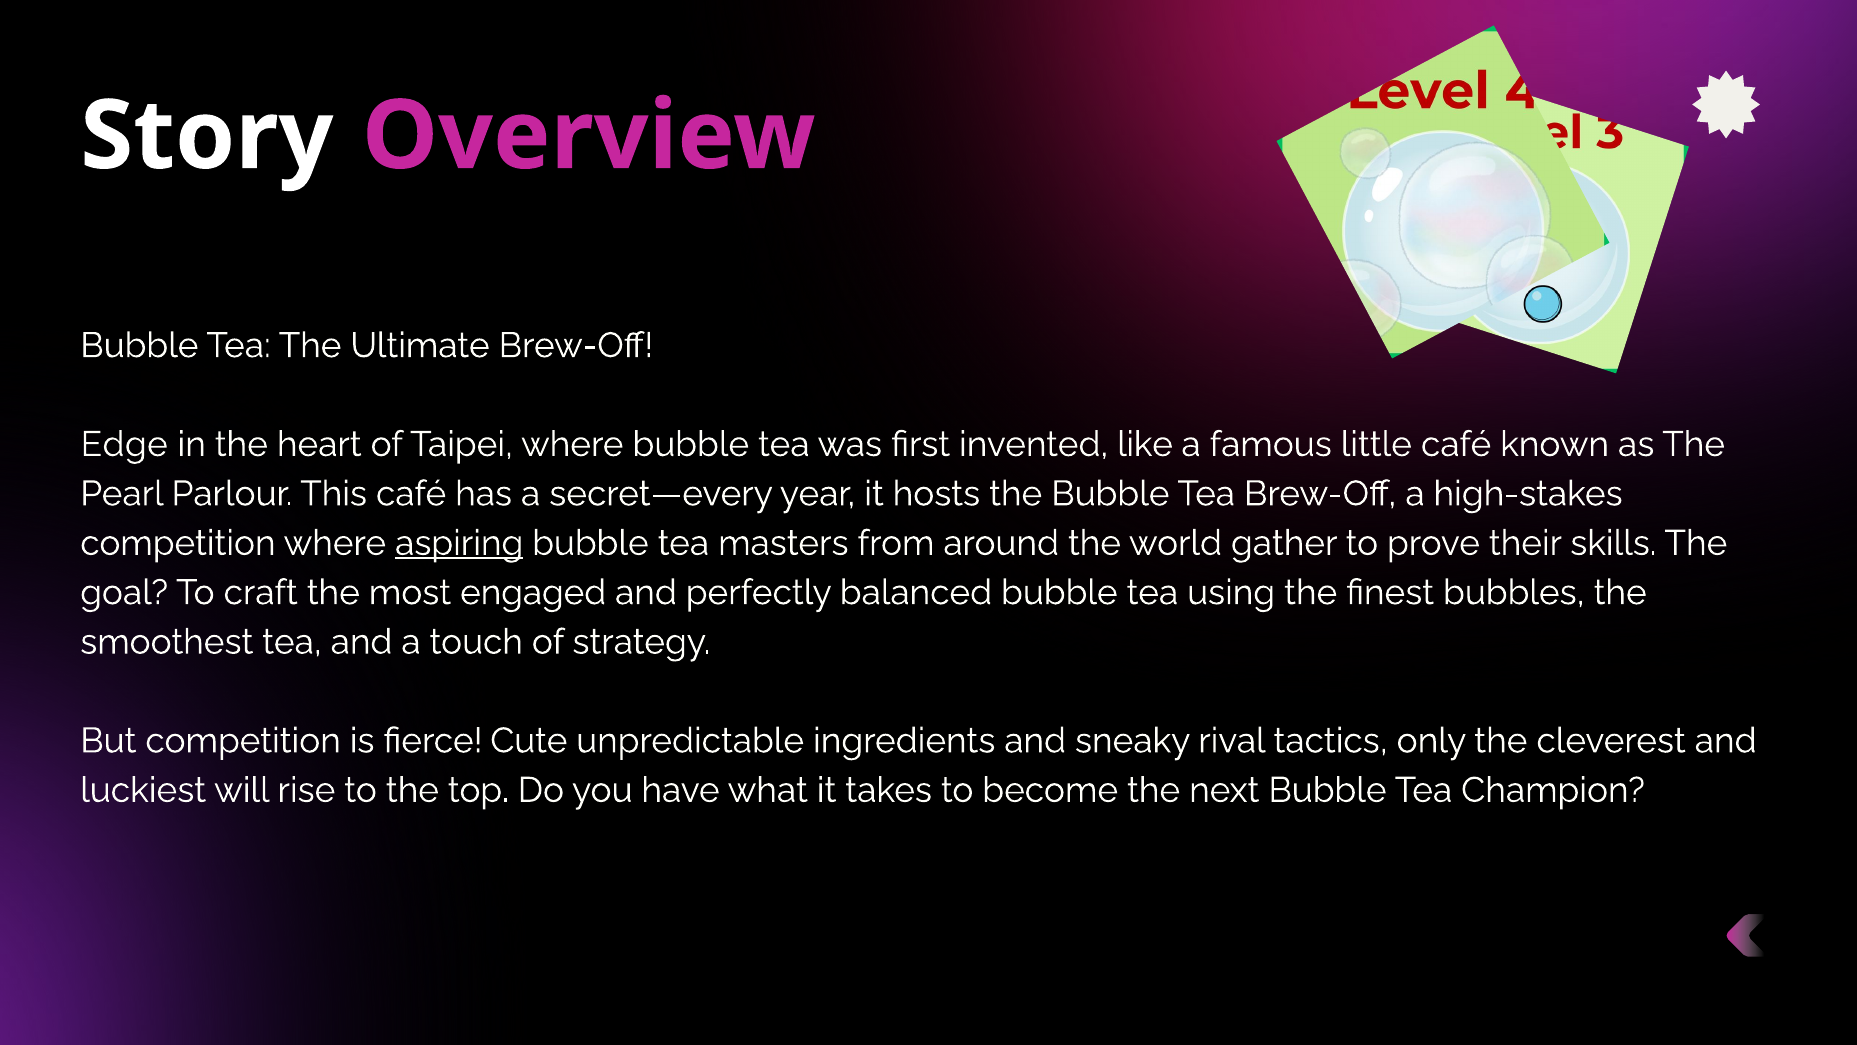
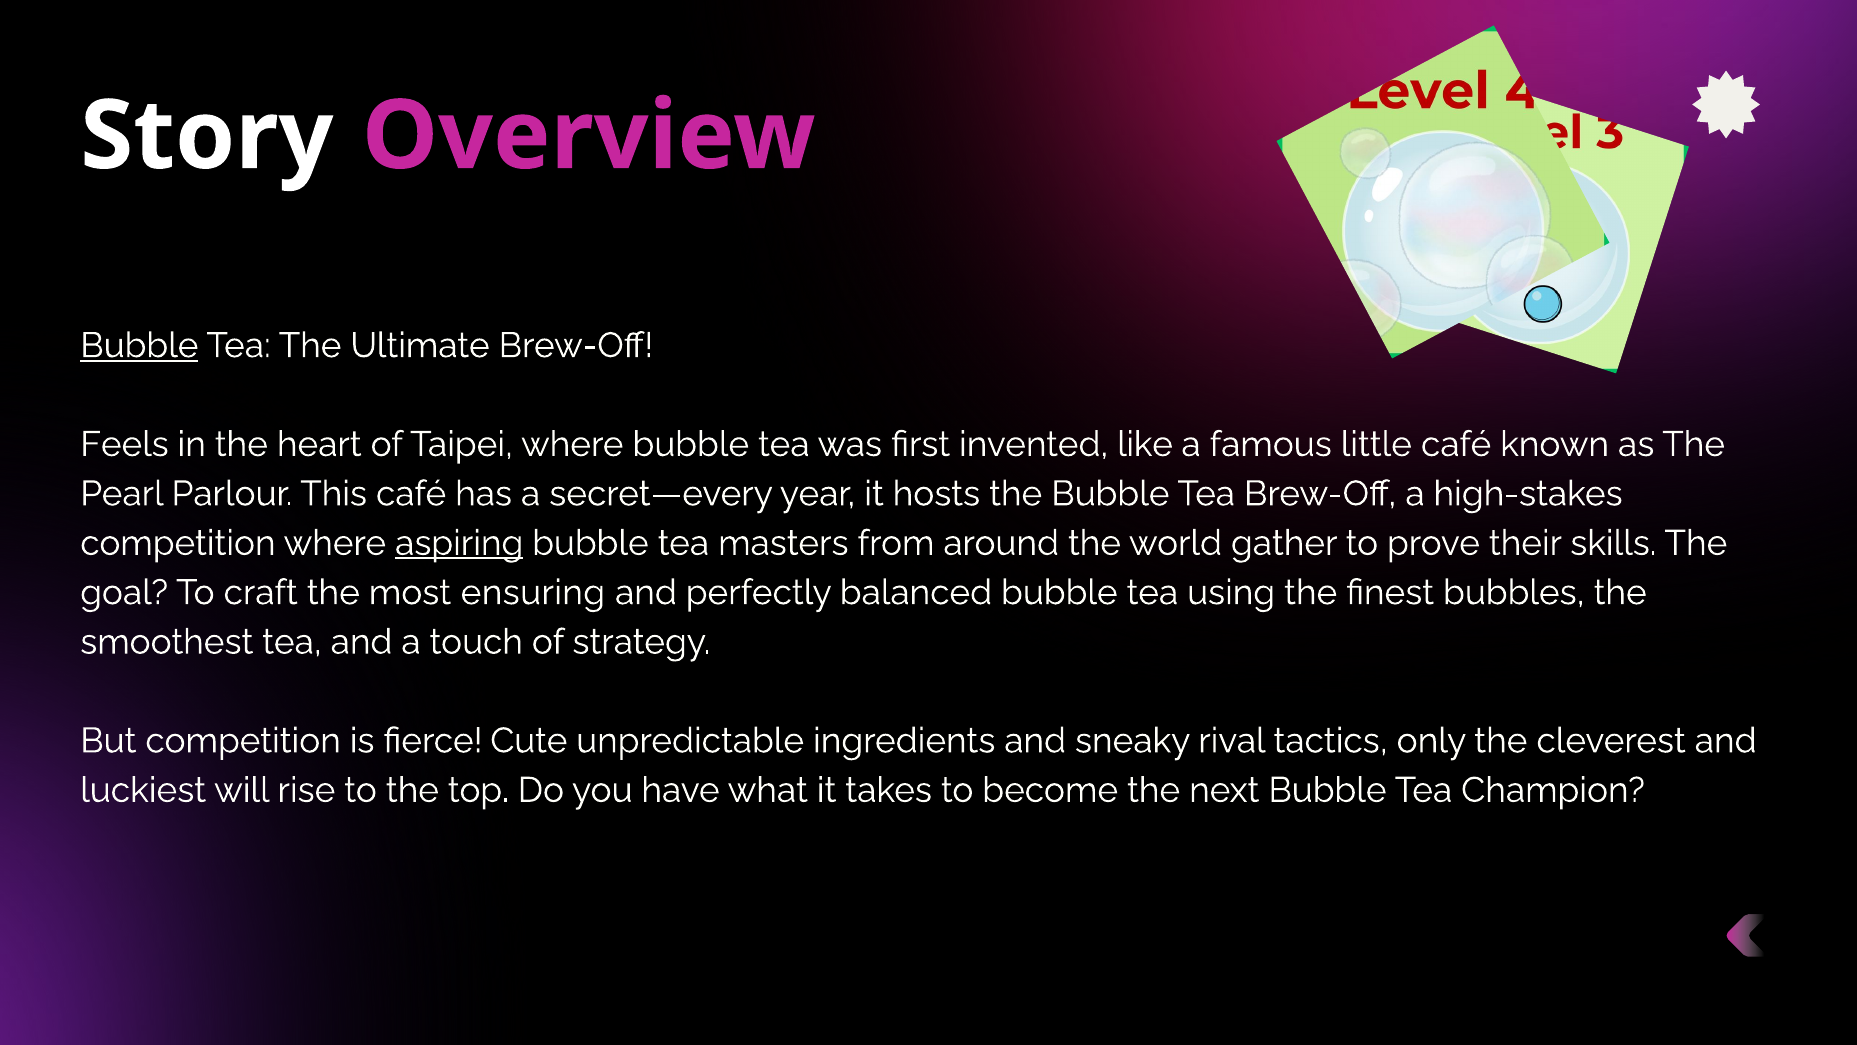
Bubble underline: none -> present (139, 345)
Edge: Edge -> Feels (124, 444)
engaged: engaged -> ensuring (533, 592)
